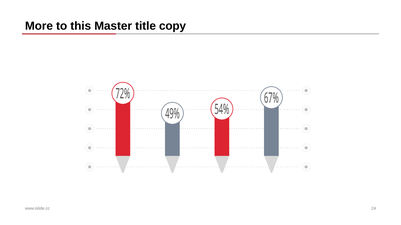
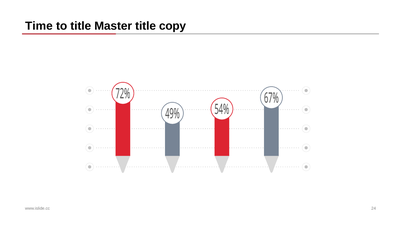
More: More -> Time (39, 26)
to this: this -> title (81, 26)
